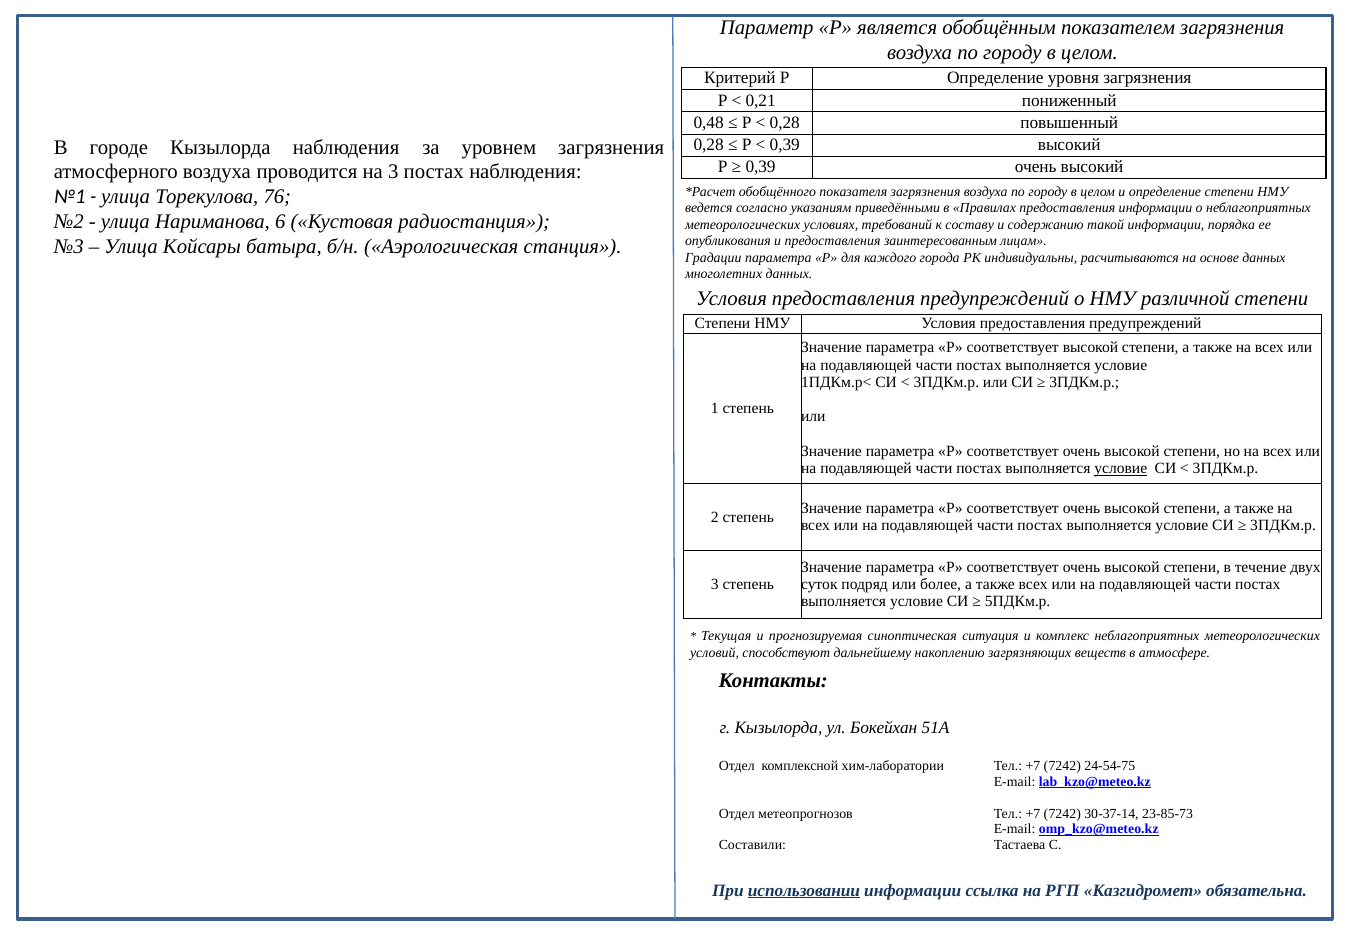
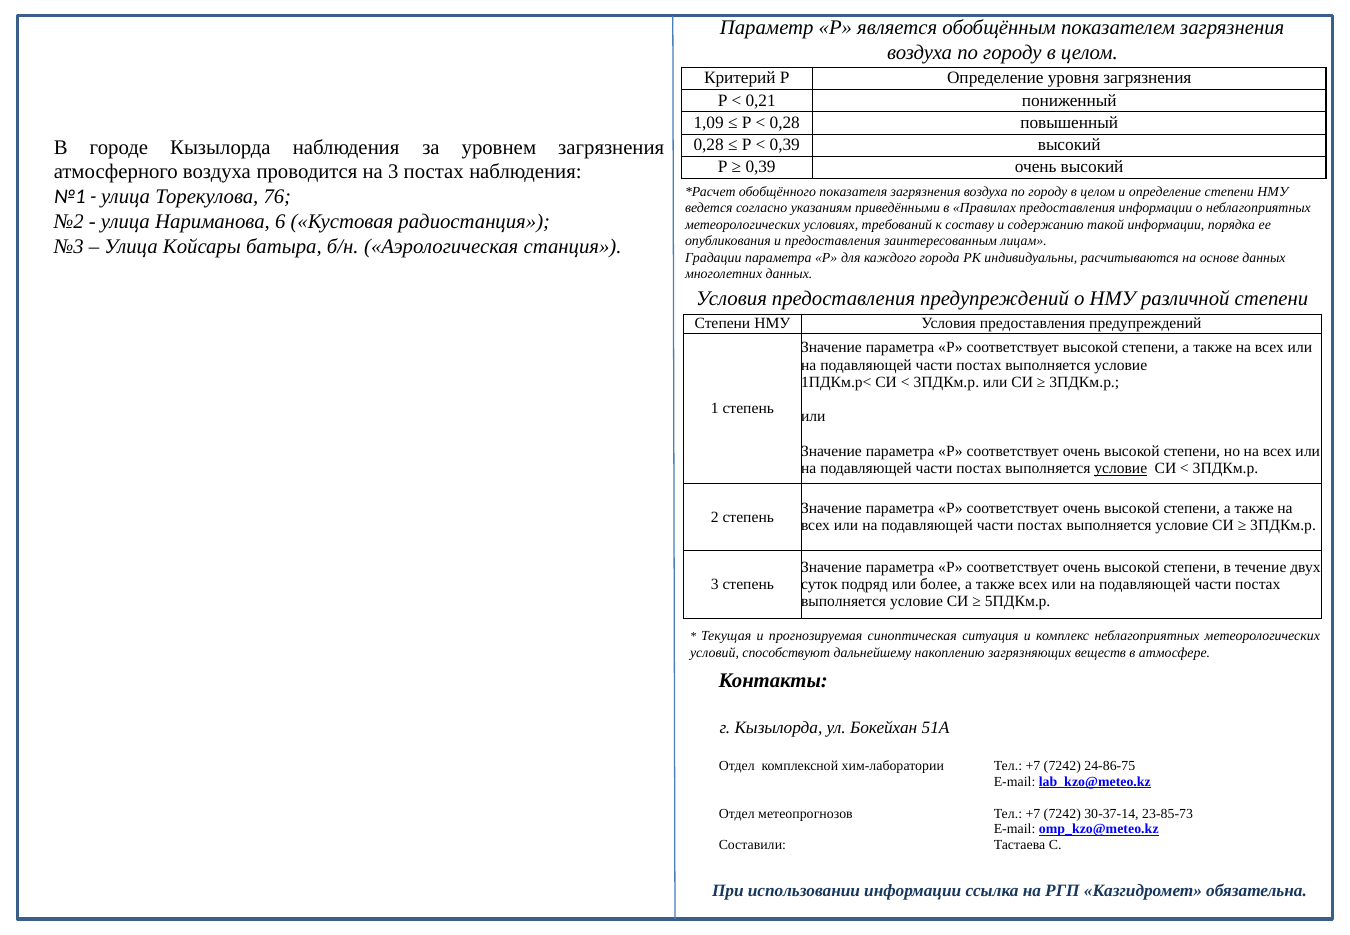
0,48: 0,48 -> 1,09 (709, 123)
24-54-75: 24-54-75 -> 24-86-75 (1110, 766)
использовании underline: present -> none (804, 890)
